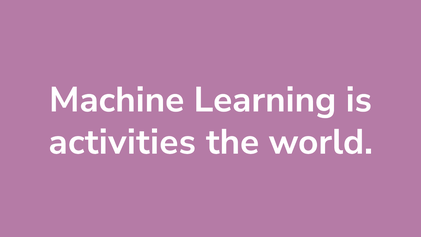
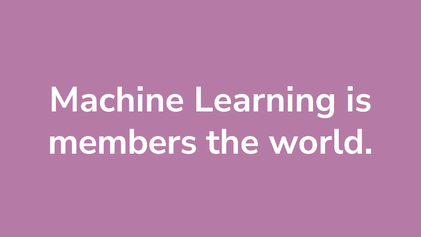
activities: activities -> members (123, 142)
